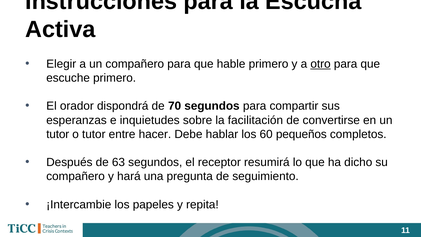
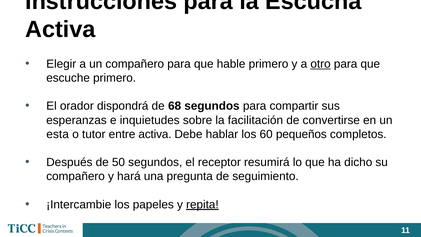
70: 70 -> 68 (175, 106)
tutor: tutor -> esta (58, 134)
entre hacer: hacer -> activa (155, 134)
63: 63 -> 50 (118, 162)
repita underline: none -> present (202, 204)
